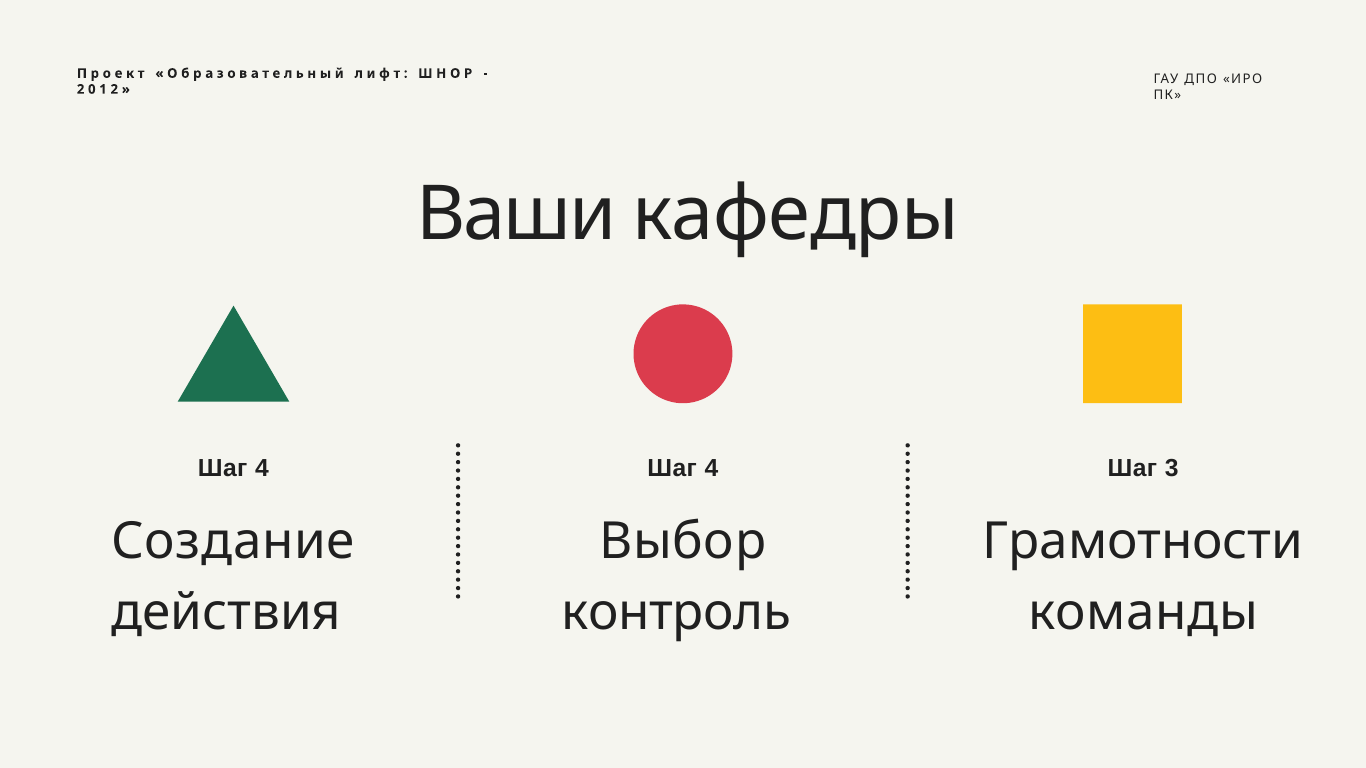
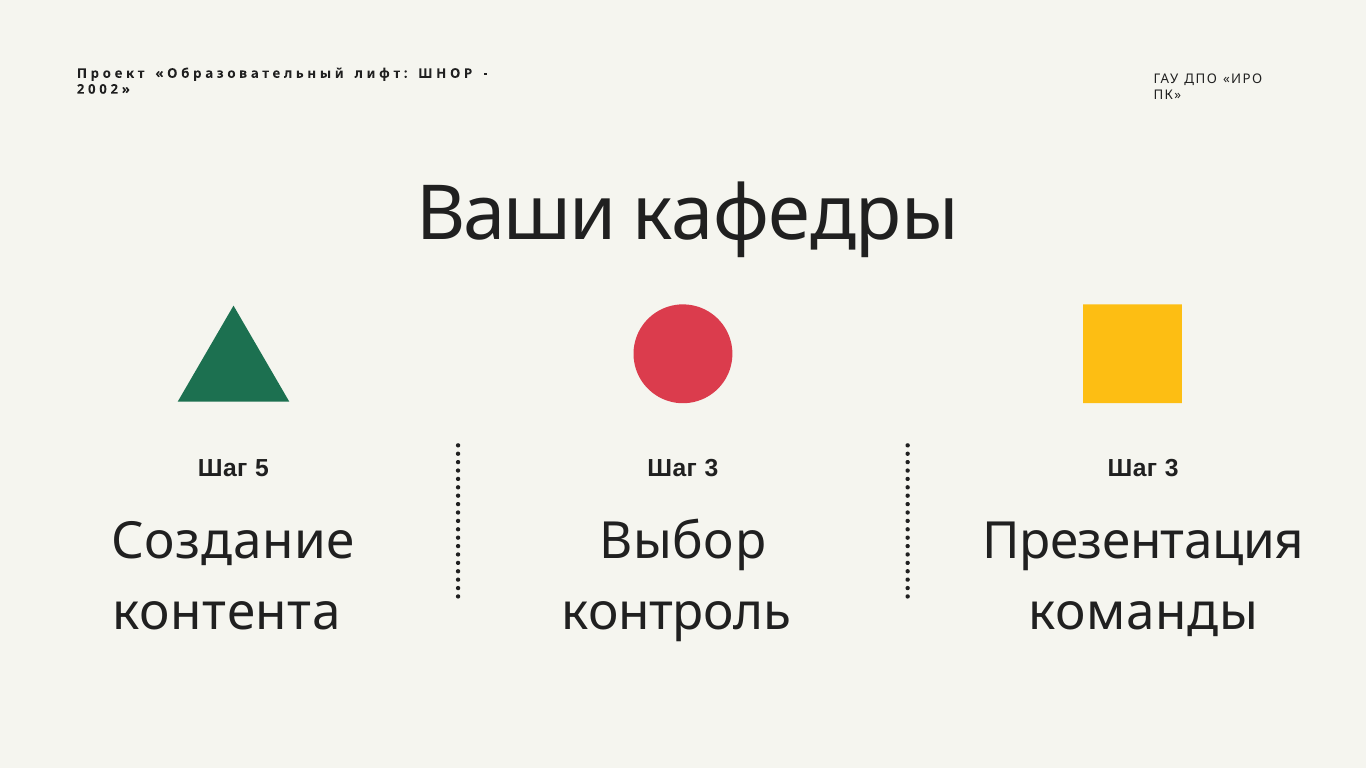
1: 1 -> 0 (103, 89)
4: 4 -> 5 (262, 469)
4: 4 -> 3 (712, 469)
Грамотности: Грамотности -> Презентация (1143, 542)
действия: действия -> контента (226, 613)
